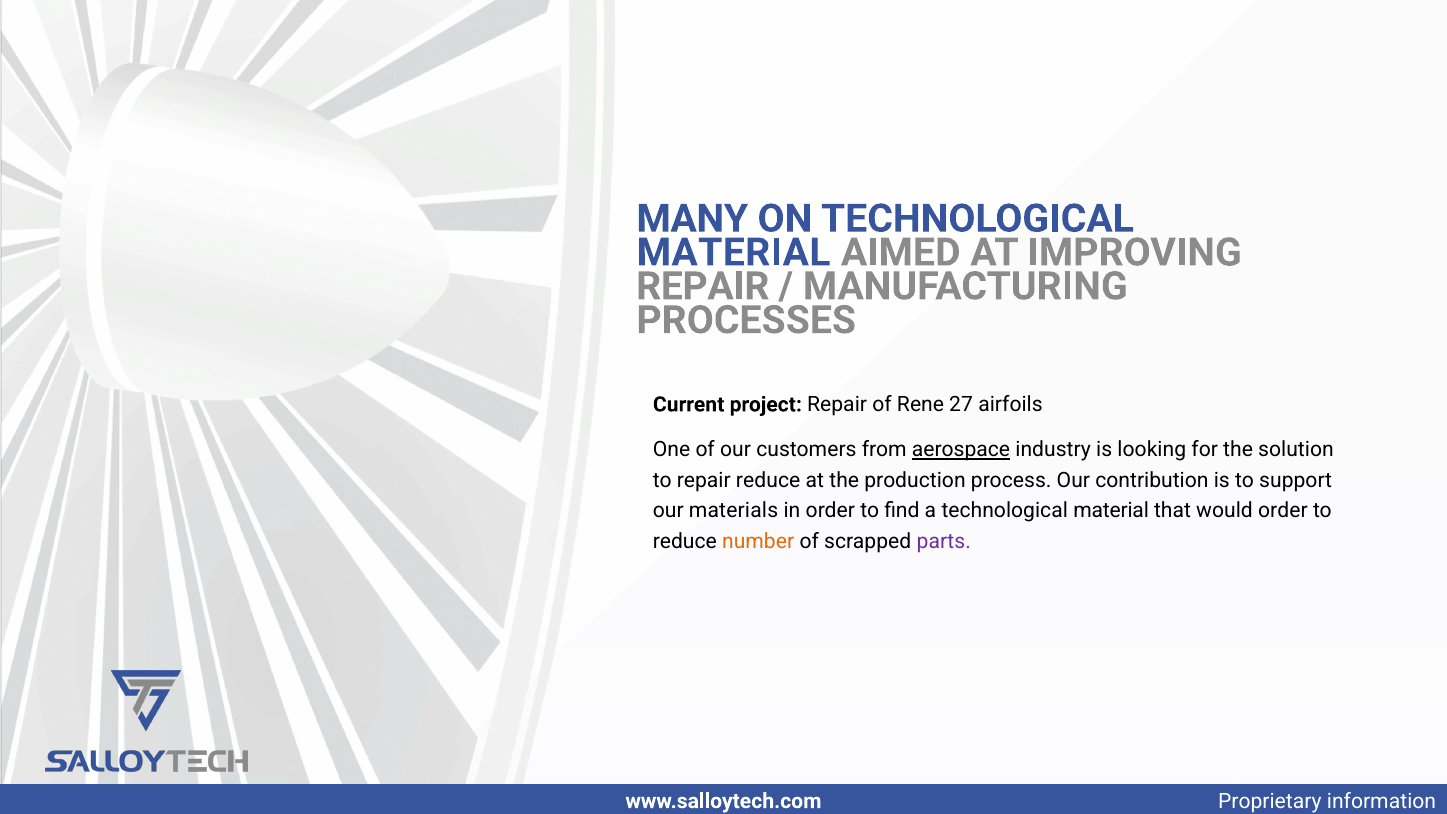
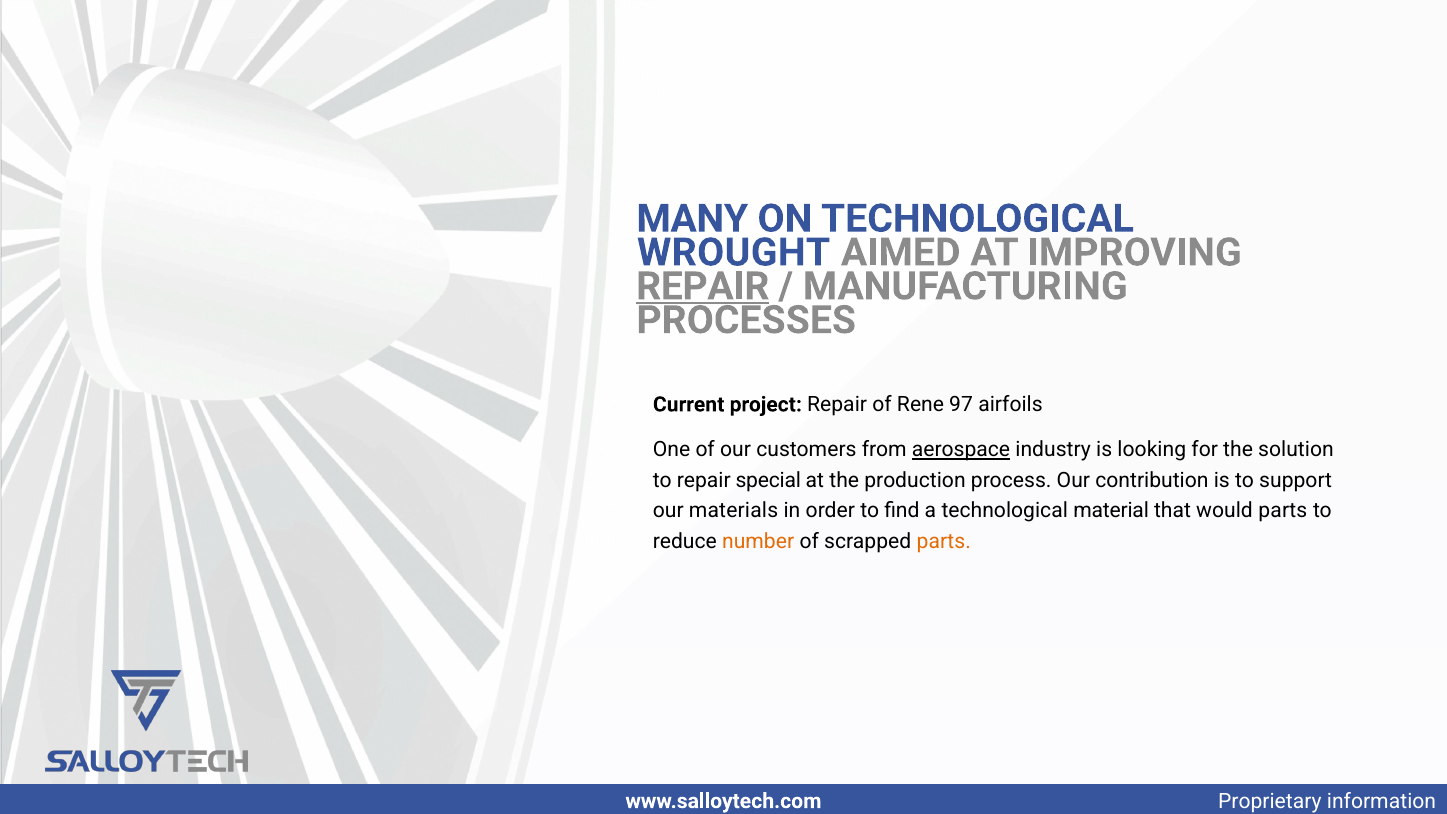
MATERIAL: MATERIAL -> WROUGHT (734, 253)
REPAIR underline: none -> present (703, 286)
27: 27 -> 97 (961, 404)
repair reduce: reduce -> special (768, 480)
would order: order -> parts (1283, 511)
parts colour: purple -> orange (944, 541)
